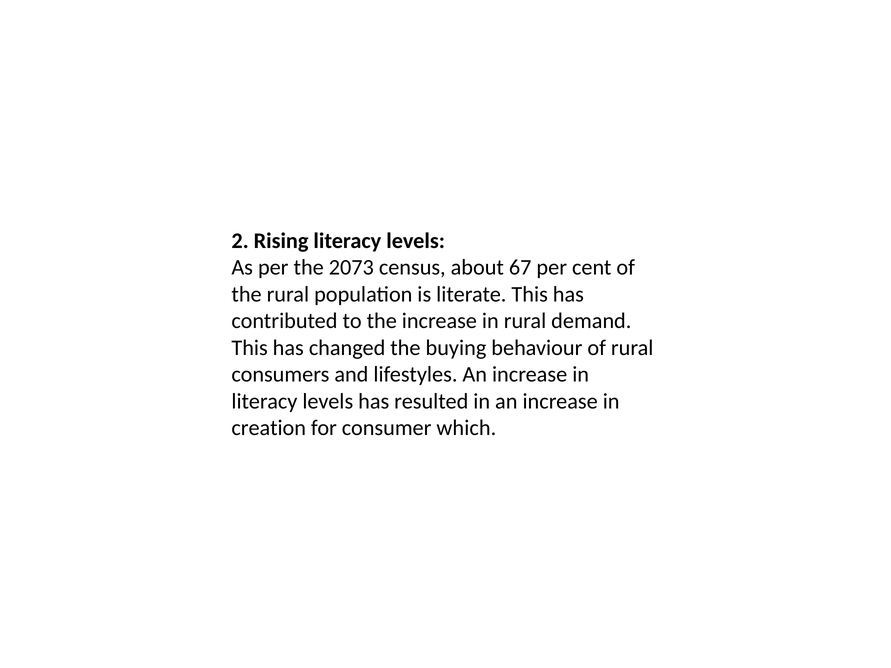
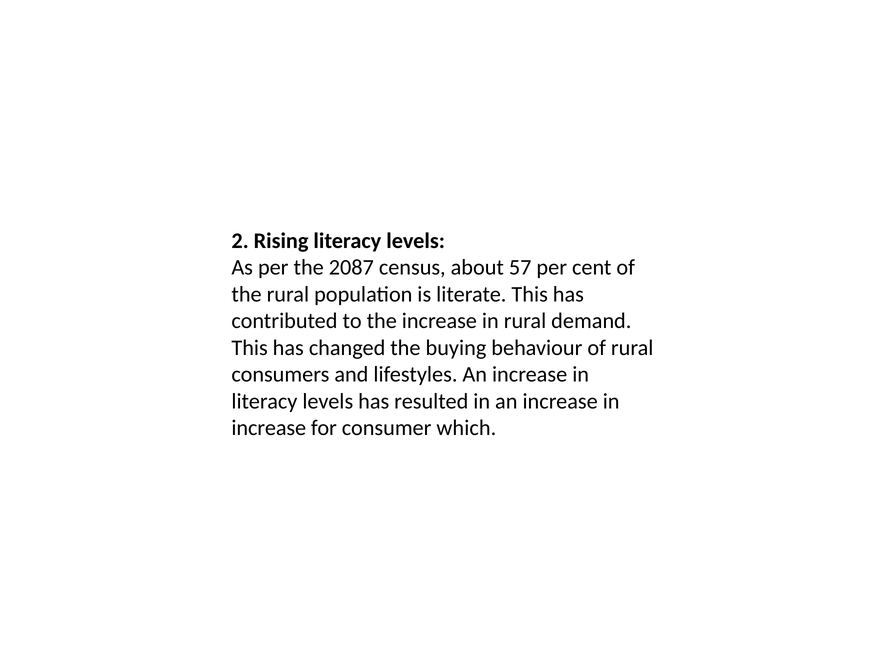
2073: 2073 -> 2087 (351, 268)
67: 67 -> 57 (520, 268)
creation: creation -> increase (269, 428)
